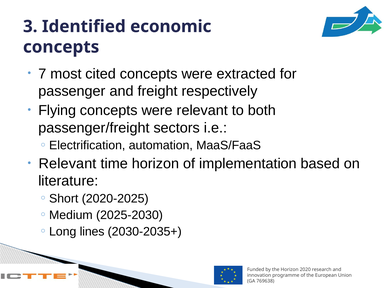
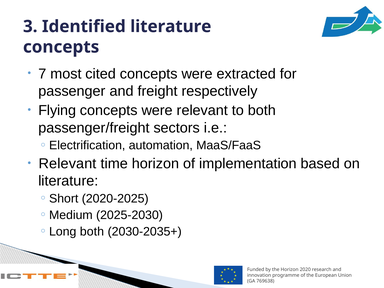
Identified economic: economic -> literature (171, 26)
lines: lines -> both (92, 232)
